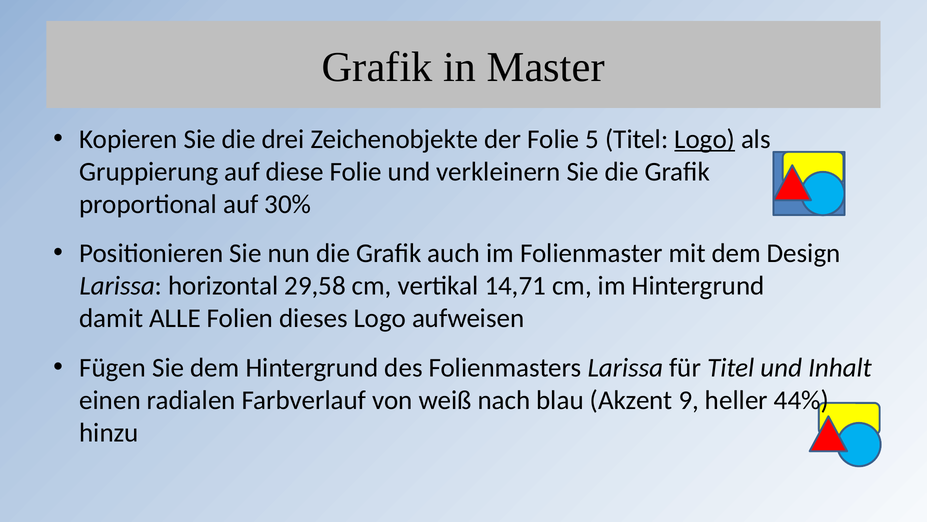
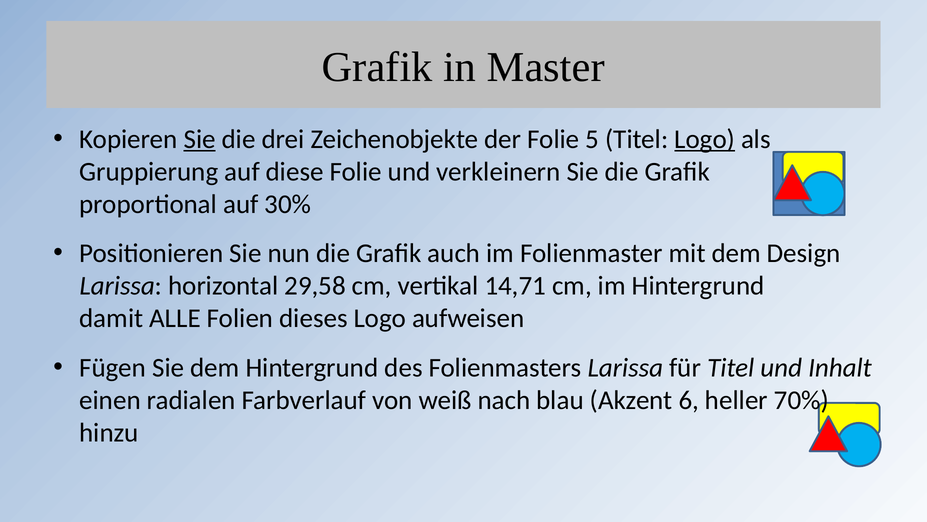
Sie underline: none -> present (200, 139)
9: 9 -> 6 (689, 400)
44%: 44% -> 70% (801, 400)
